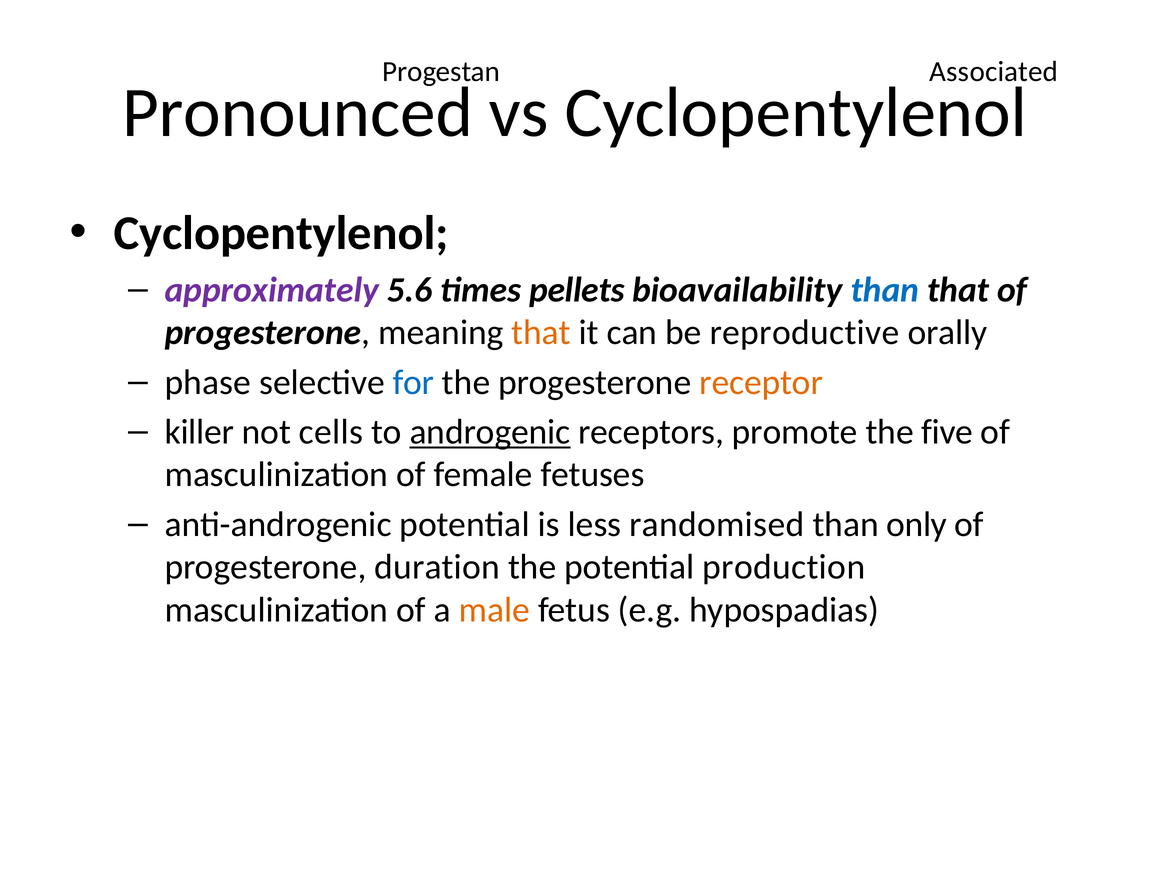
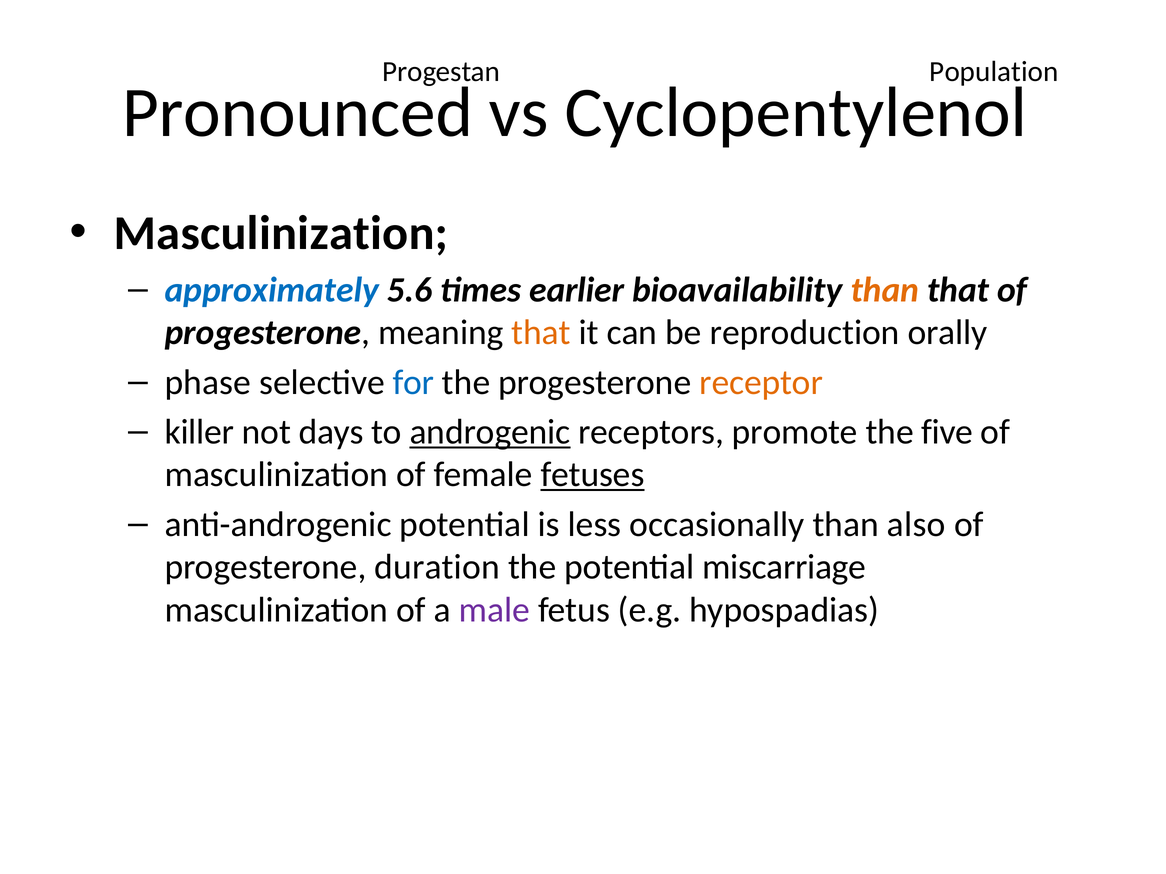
Associated: Associated -> Population (994, 72)
Cyclopentylenol: Cyclopentylenol -> Masculinization (281, 233)
approximately colour: purple -> blue (272, 290)
pellets: pellets -> earlier (577, 290)
than colour: blue -> orange (885, 290)
reproductive: reproductive -> reproduction (805, 333)
cells: cells -> days (331, 432)
fetuses underline: none -> present (593, 475)
randomised: randomised -> occasionally (717, 525)
only: only -> also (916, 525)
production: production -> miscarriage (784, 567)
male colour: orange -> purple (494, 610)
